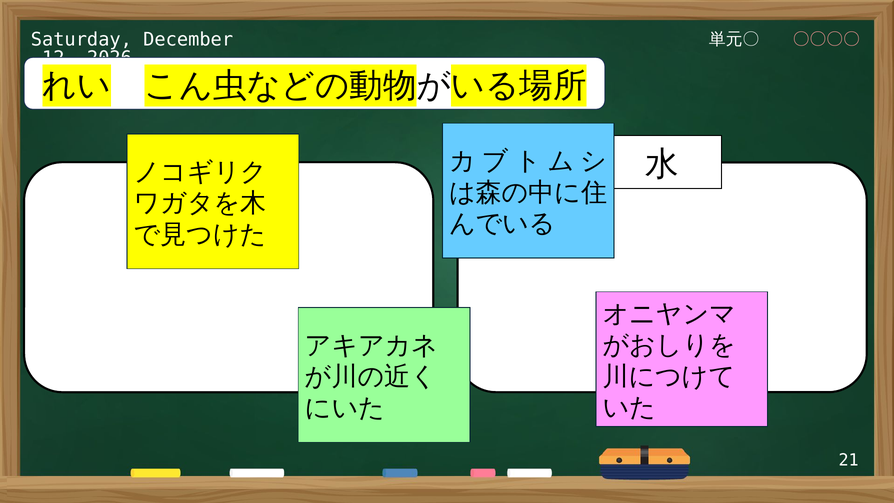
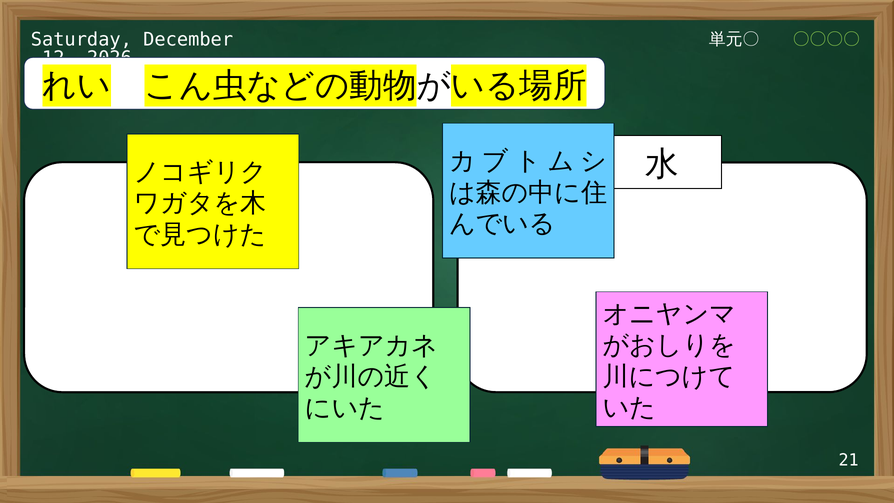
〇〇〇〇 colour: pink -> light green (826, 39)
